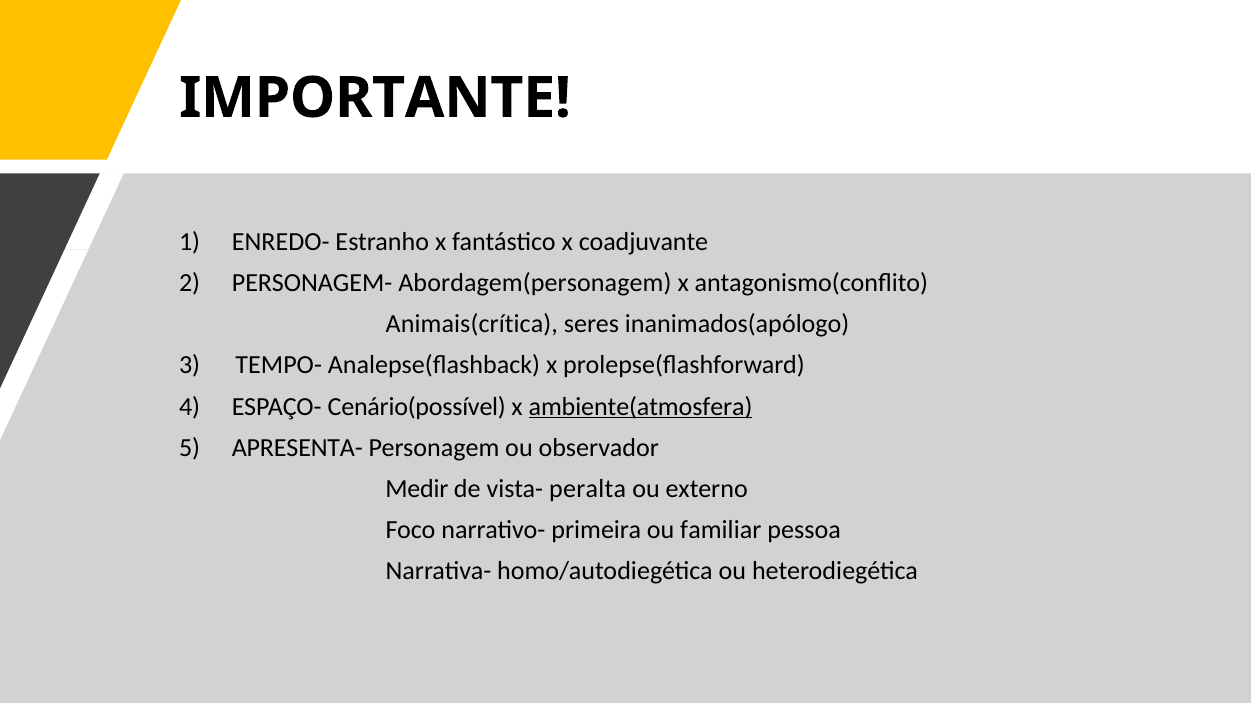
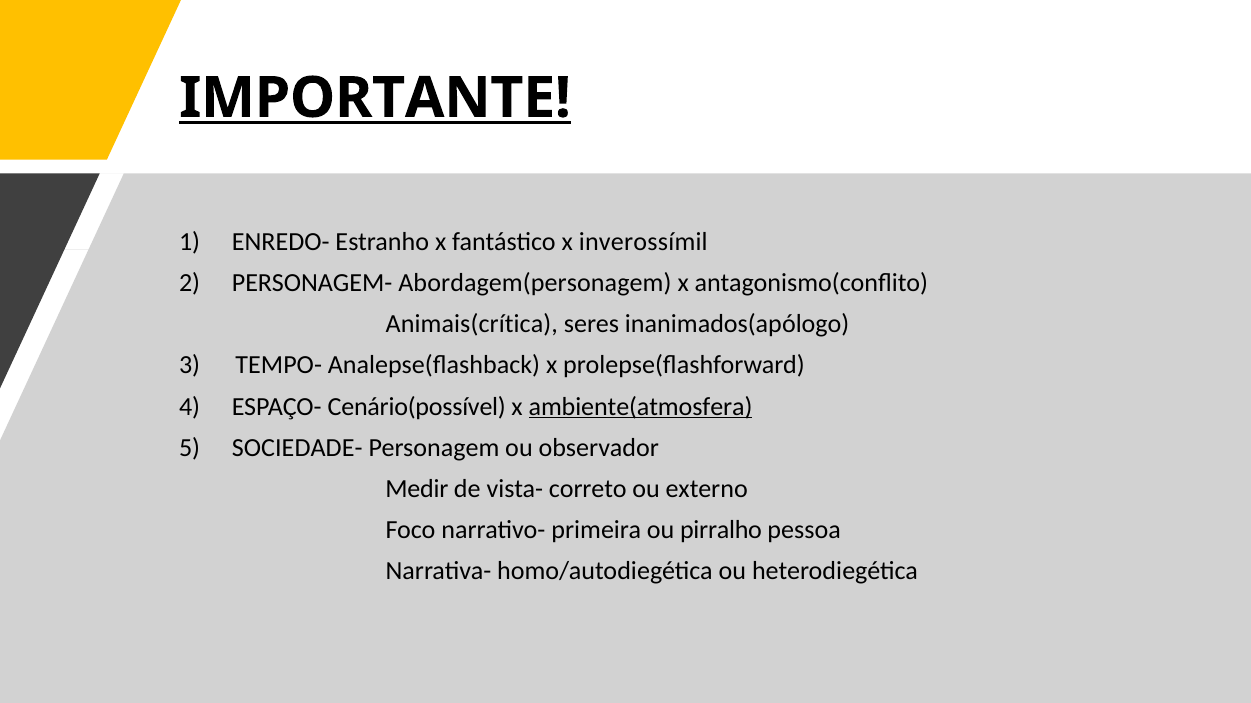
IMPORTANTE underline: none -> present (375, 98)
coadjuvante: coadjuvante -> inverossímil (643, 242)
APRESENTA-: APRESENTA- -> SOCIEDADE- (297, 448)
peralta: peralta -> correto (588, 489)
familiar: familiar -> pirralho (721, 531)
